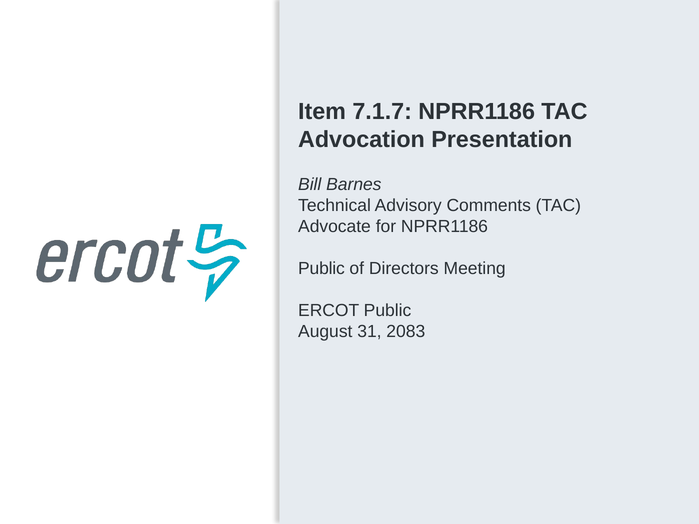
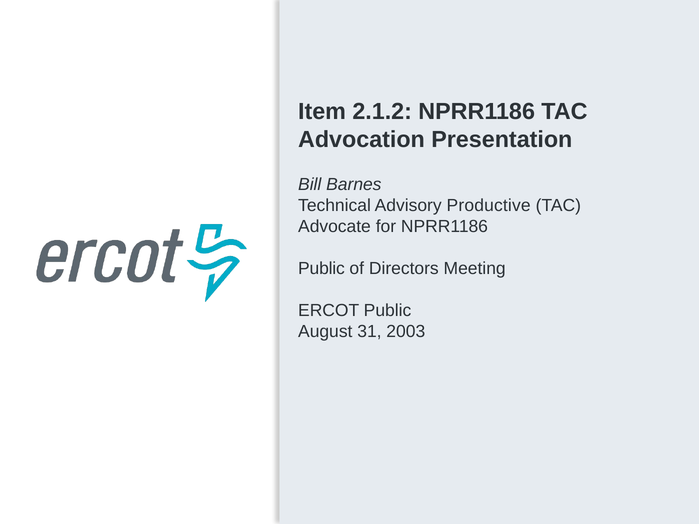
7.1.7: 7.1.7 -> 2.1.2 (382, 112)
Comments: Comments -> Productive (489, 206)
2083: 2083 -> 2003 (406, 332)
